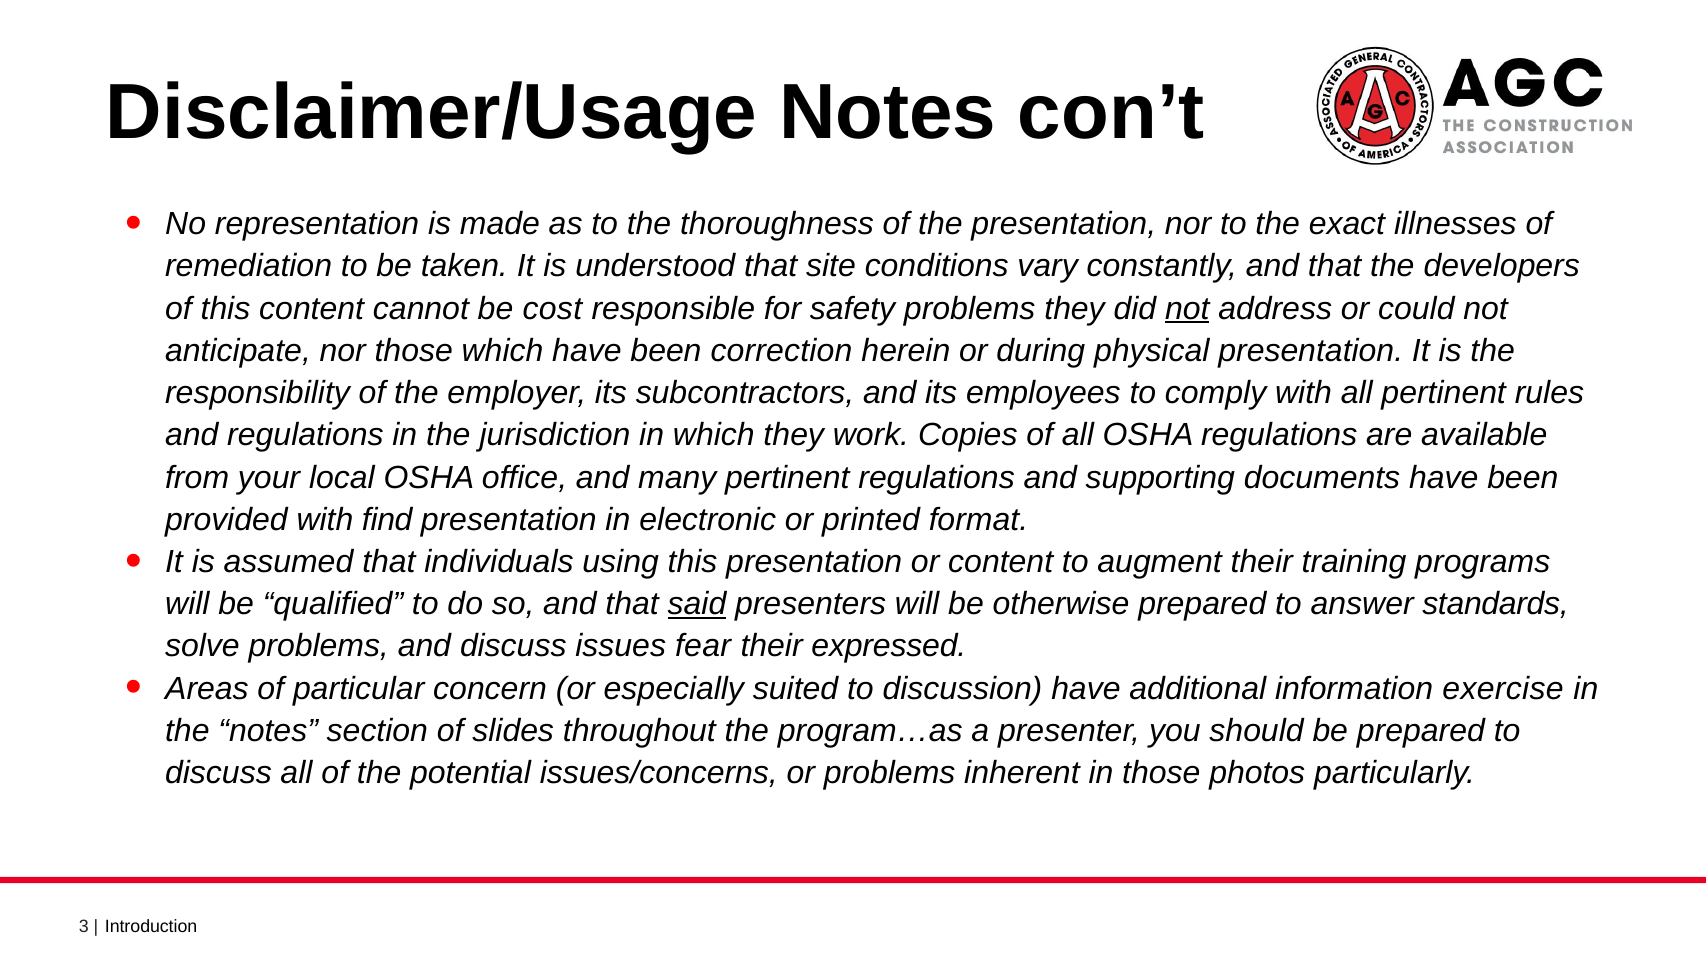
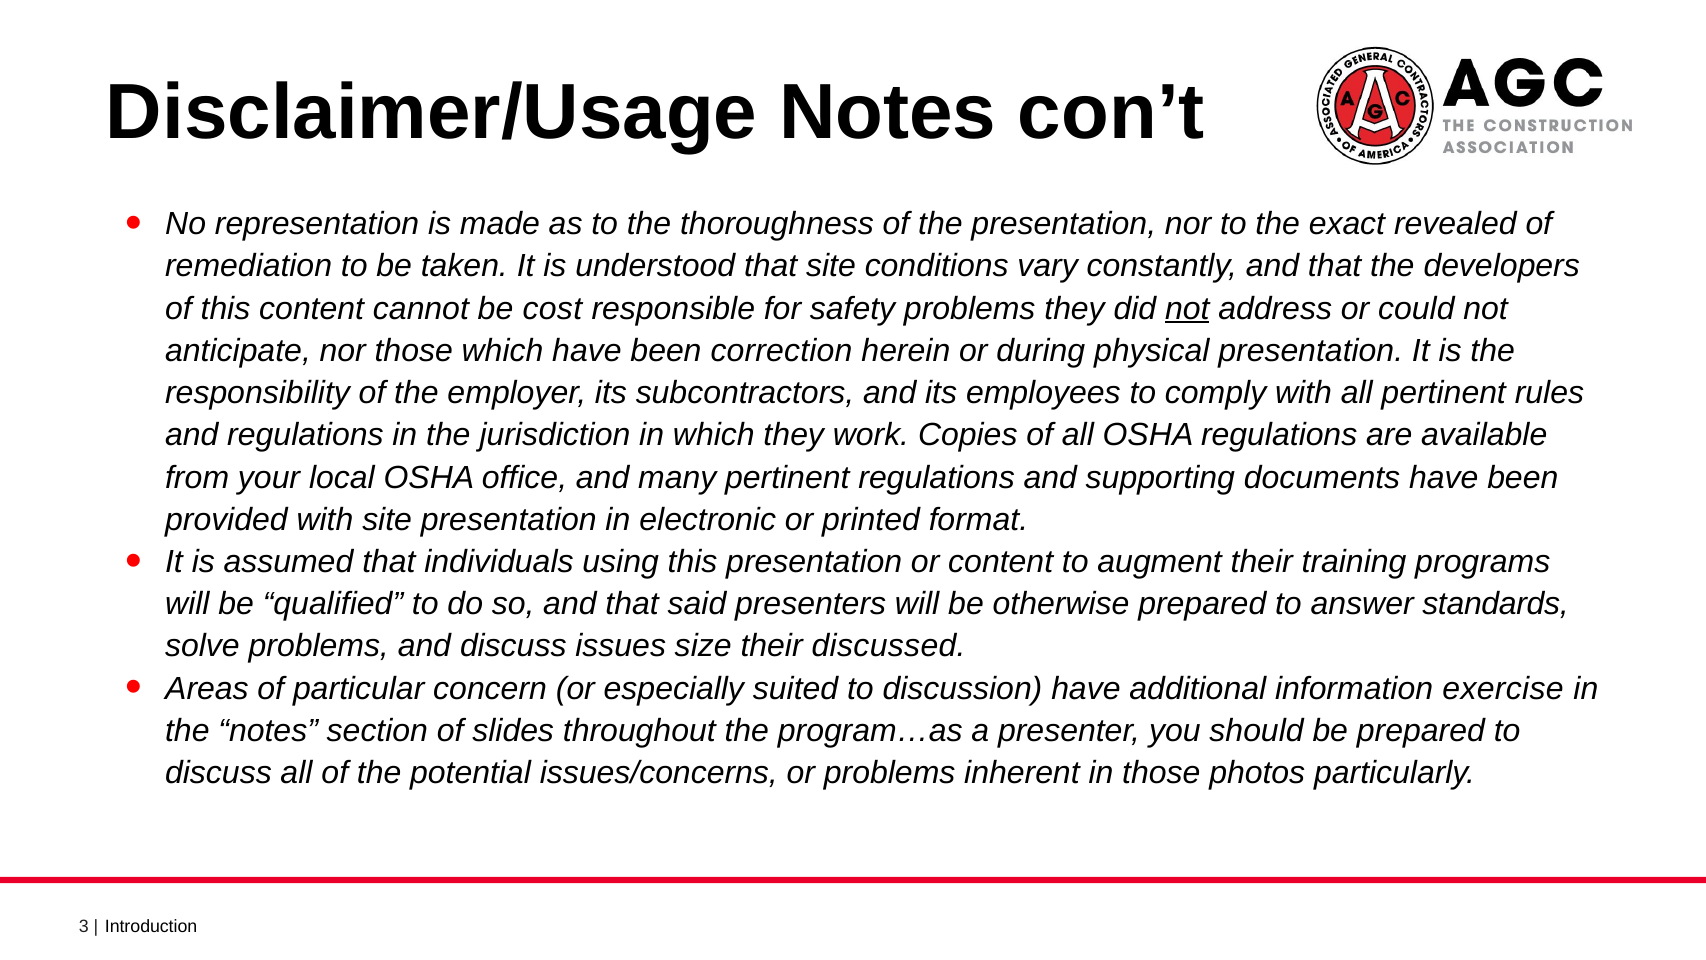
illnesses: illnesses -> revealed (1455, 224)
with find: find -> site (387, 520)
said underline: present -> none (697, 604)
fear: fear -> size (703, 646)
expressed: expressed -> discussed (889, 646)
